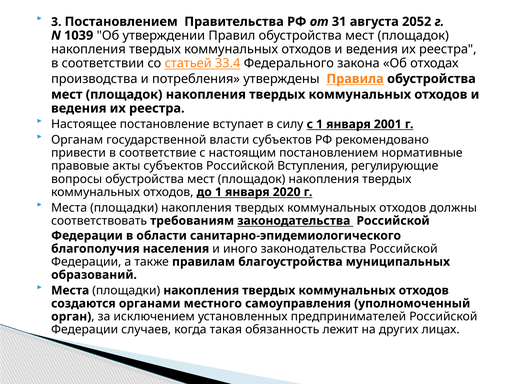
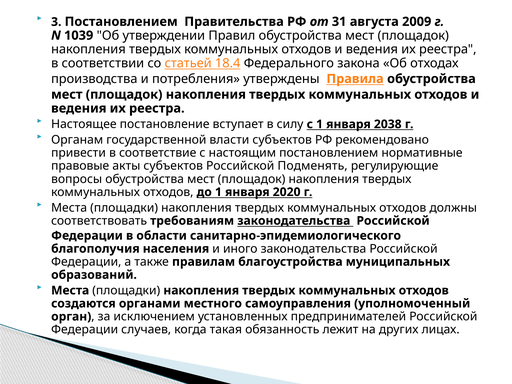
2052: 2052 -> 2009 (417, 22)
33.4: 33.4 -> 18.4 (228, 63)
2001: 2001 -> 2038 (388, 124)
Вступления: Вступления -> Подменять (313, 166)
